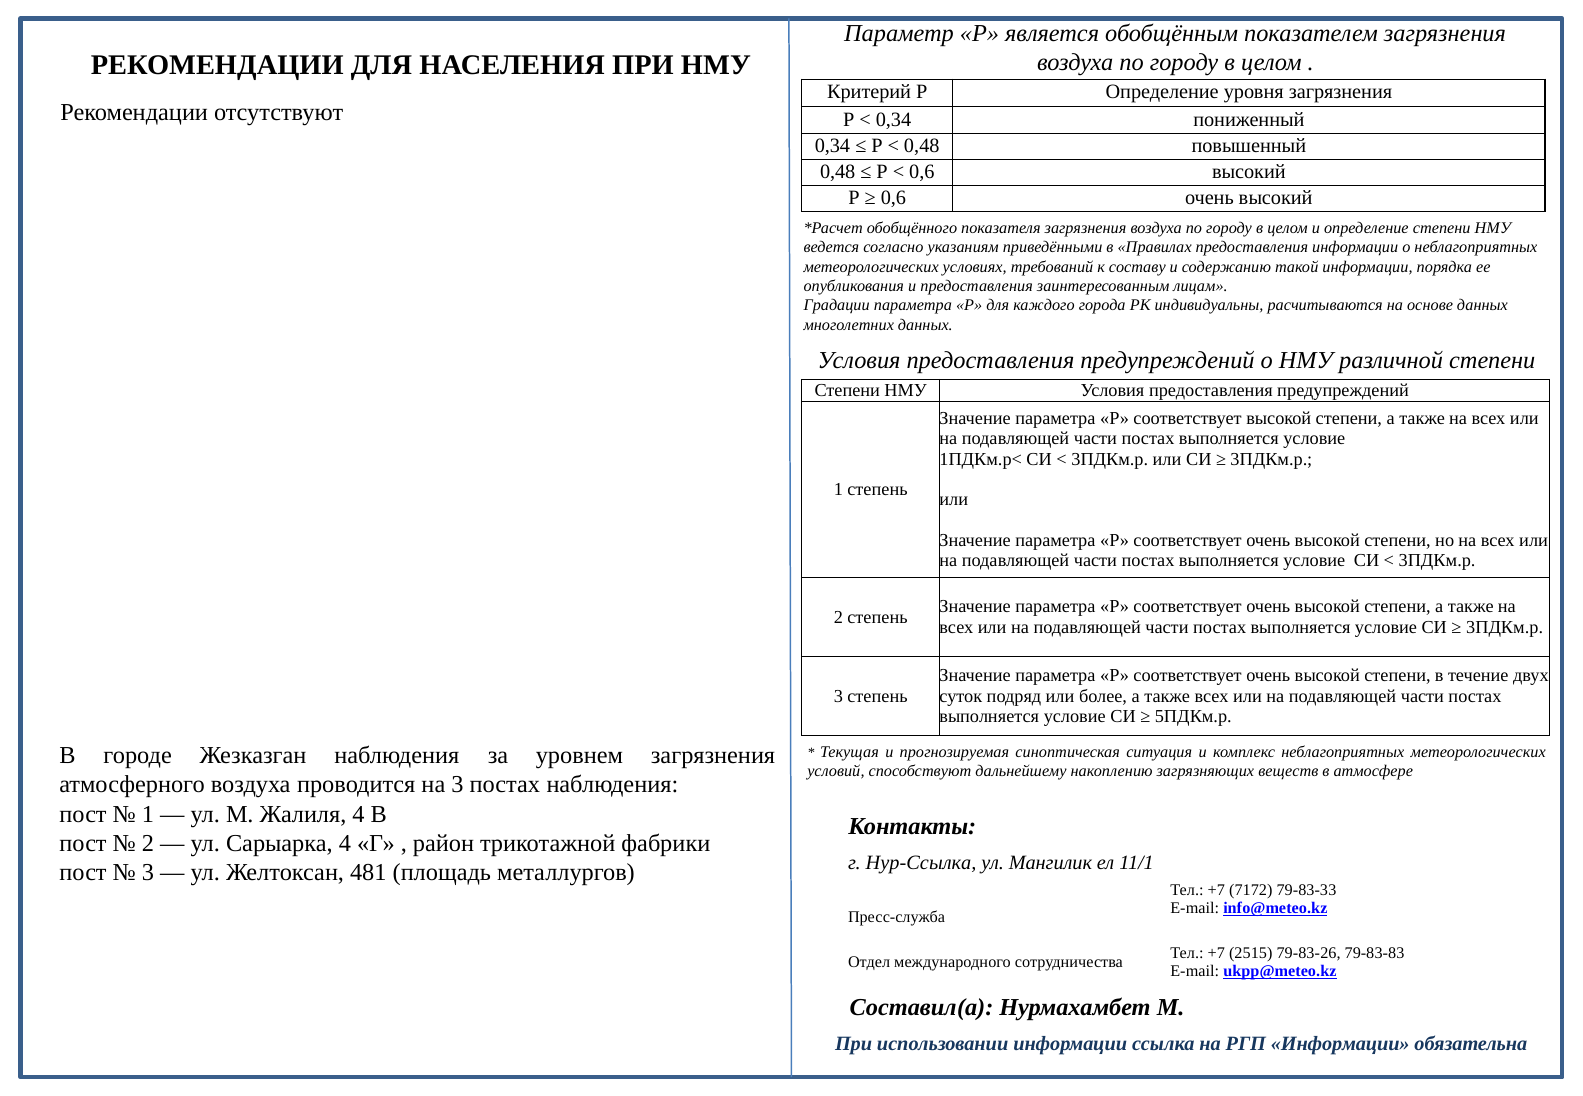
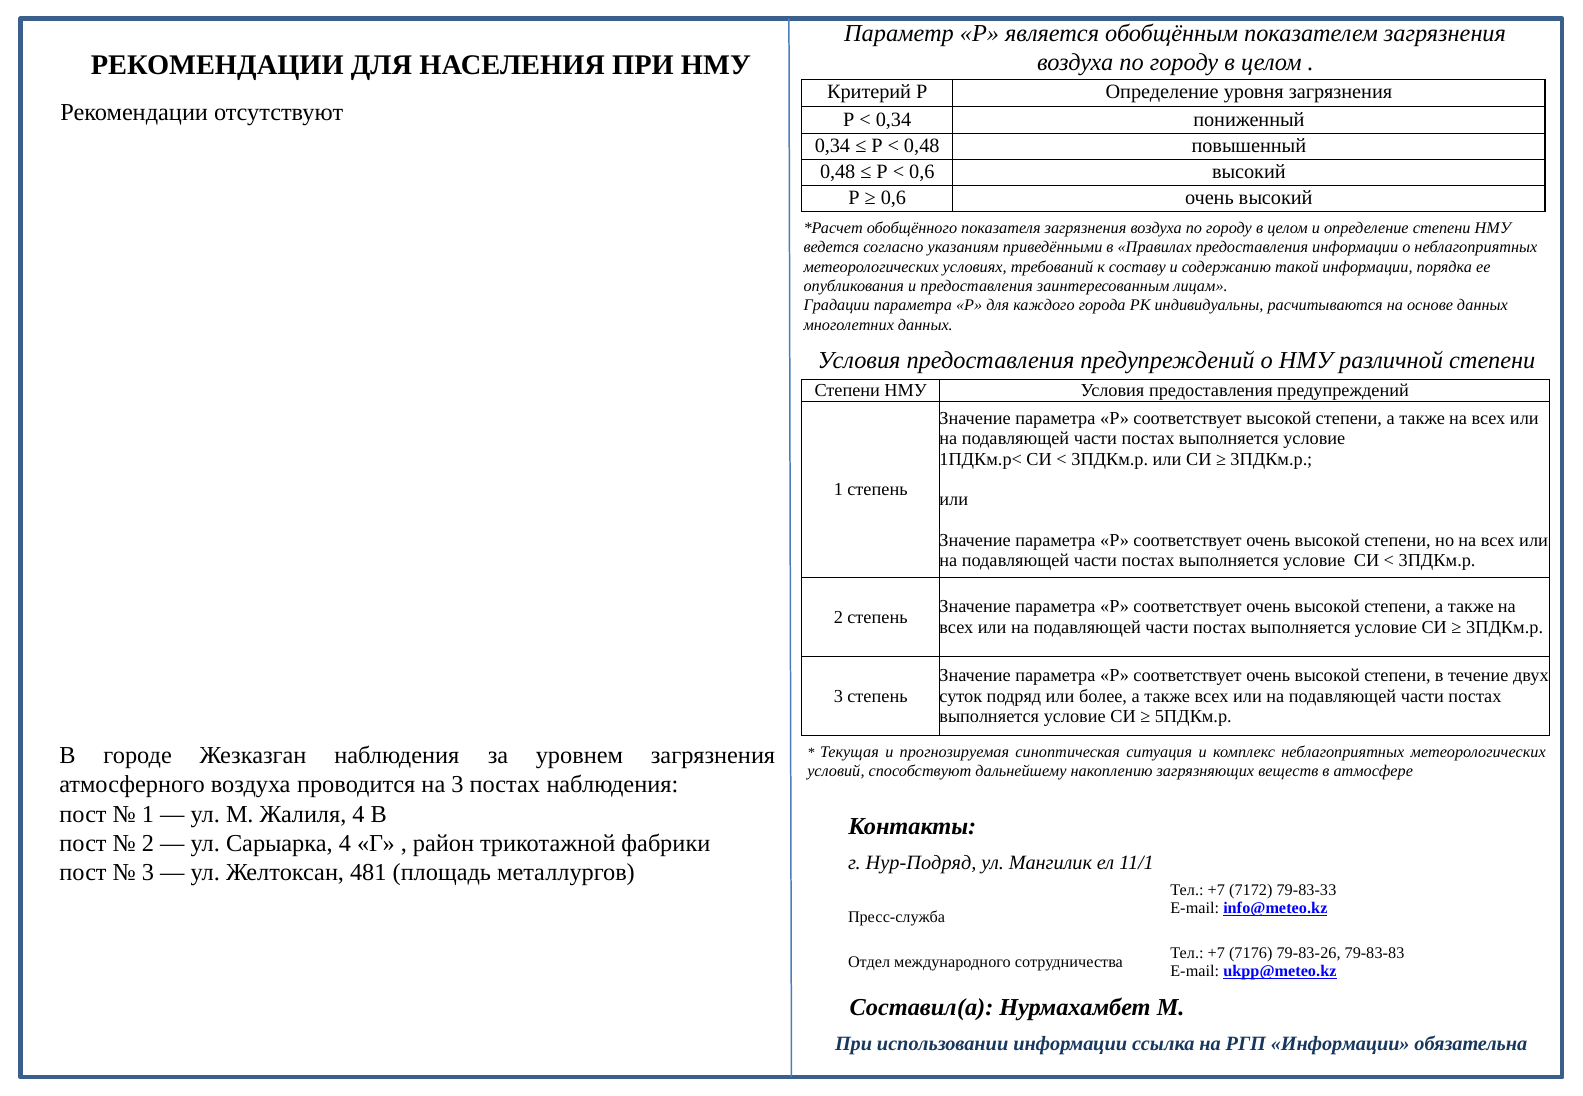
Нур-Ссылка: Нур-Ссылка -> Нур-Подряд (921, 862)
2515: 2515 -> 7176 (1251, 953)
